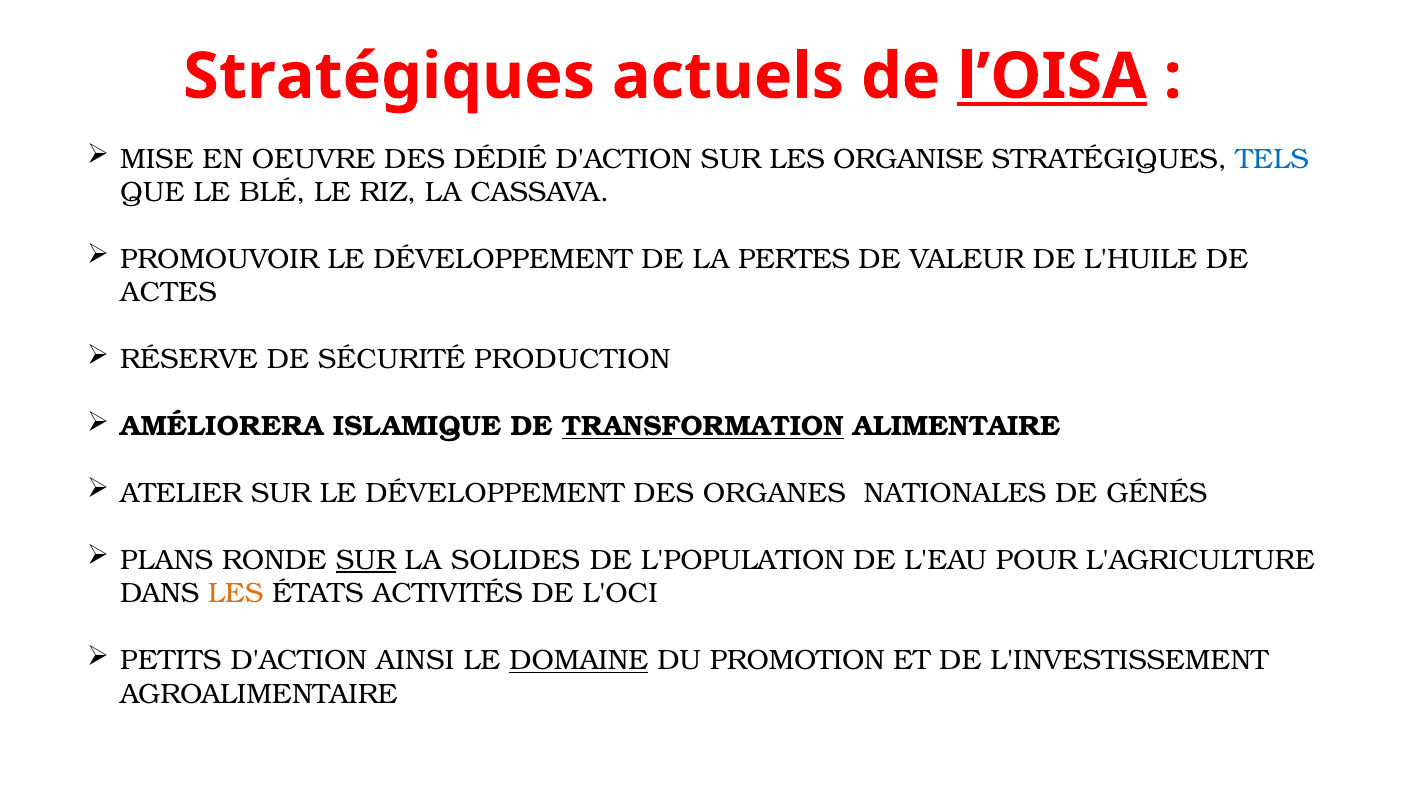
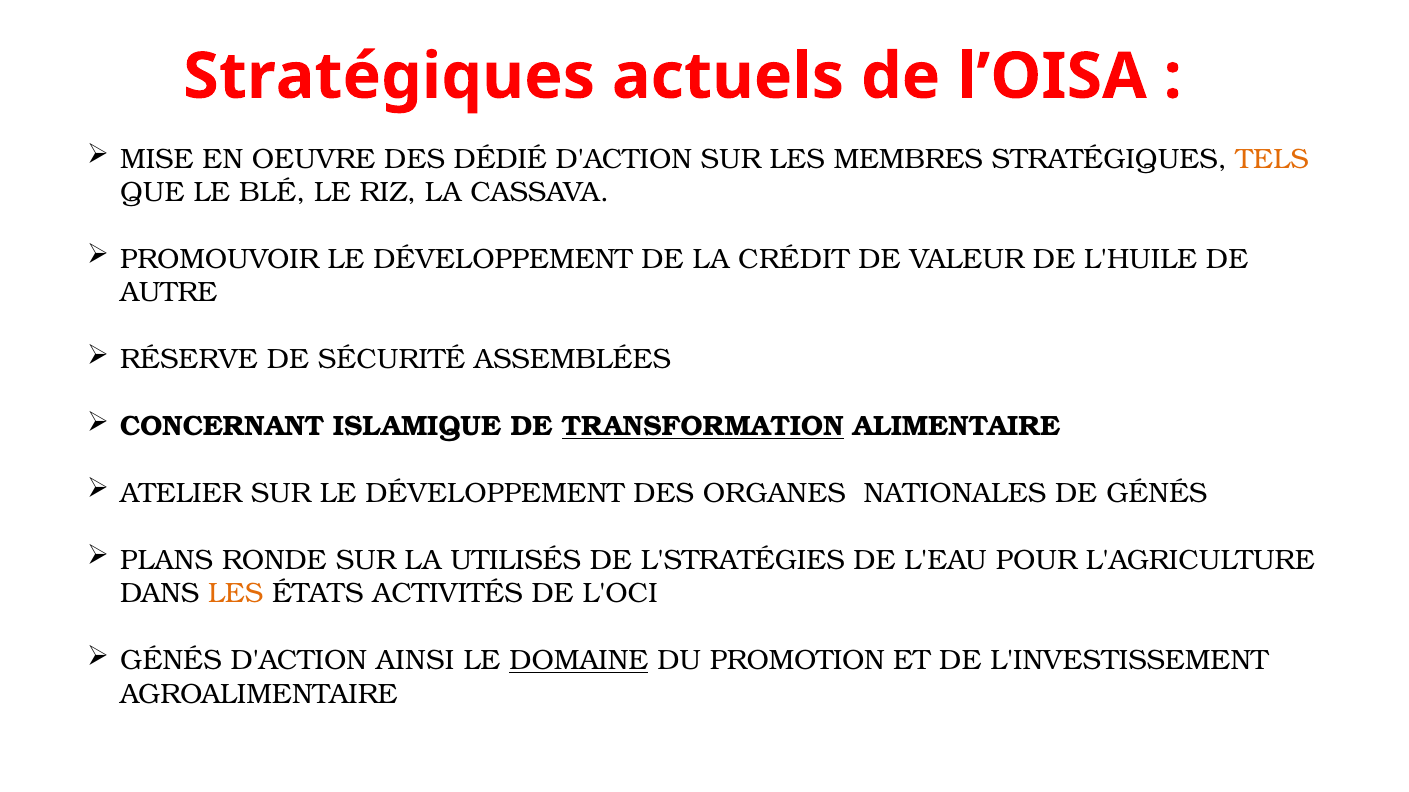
l’OISA underline: present -> none (1052, 77)
ORGANISE: ORGANISE -> MEMBRES (908, 159)
TELS colour: blue -> orange (1272, 159)
PERTES: PERTES -> CRÉDIT (794, 259)
ACTES: ACTES -> AUTRE (169, 293)
PRODUCTION: PRODUCTION -> ASSEMBLÉES (573, 360)
AMÉLIORERA: AMÉLIORERA -> CONCERNANT (222, 427)
SUR underline: present -> none (366, 561)
SOLIDES: SOLIDES -> UTILISÉS (516, 561)
L'POPULATION: L'POPULATION -> L'STRATÉGIES (743, 561)
PETITS: PETITS -> GÉNÉS (171, 661)
